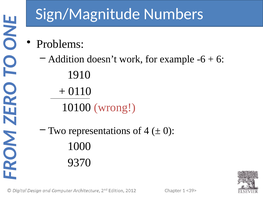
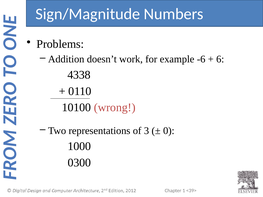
1910: 1910 -> 4338 (79, 75)
4: 4 -> 3 (146, 131)
9370: 9370 -> 0300 (79, 163)
